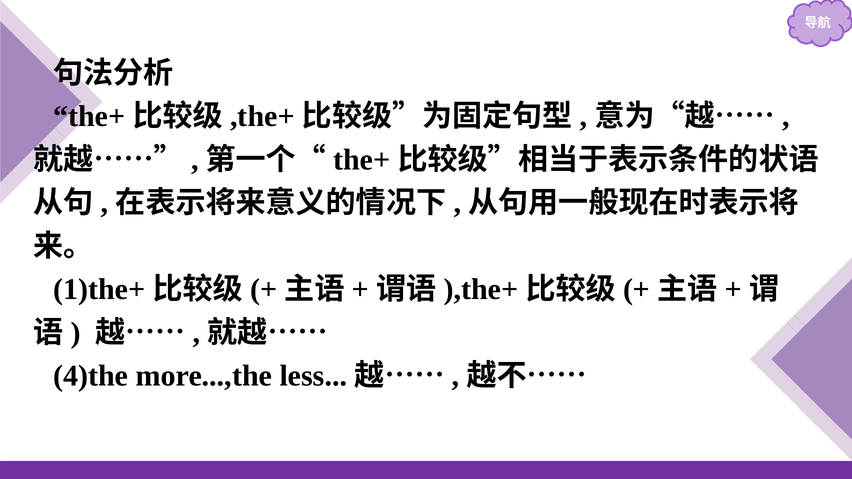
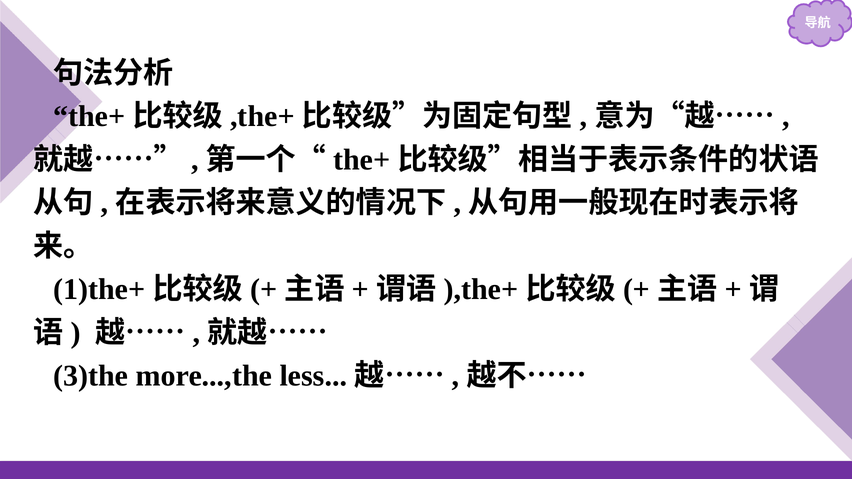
4)the: 4)the -> 3)the (91, 376)
